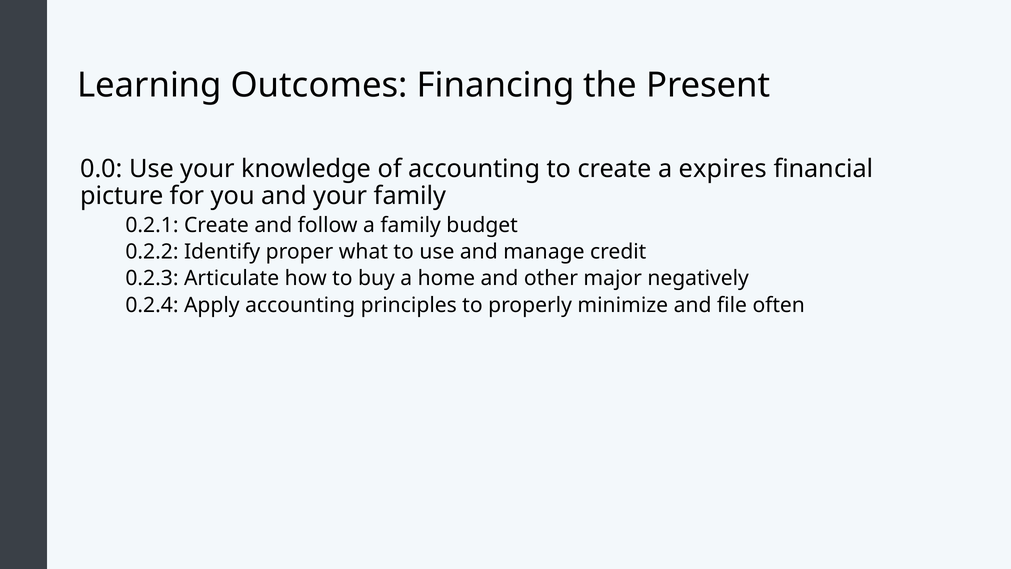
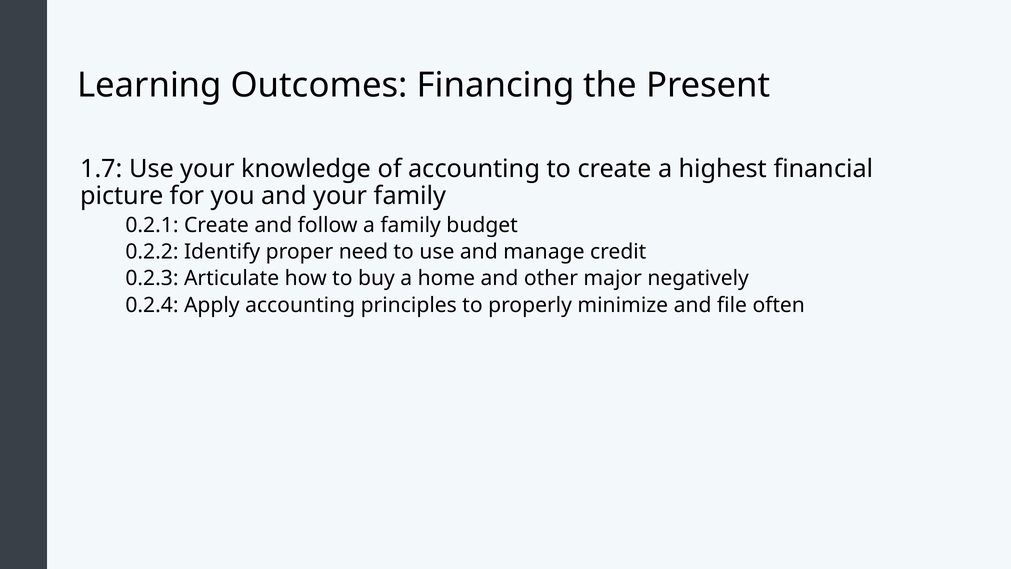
0.0: 0.0 -> 1.7 (101, 169)
expires: expires -> highest (723, 169)
what: what -> need (363, 252)
